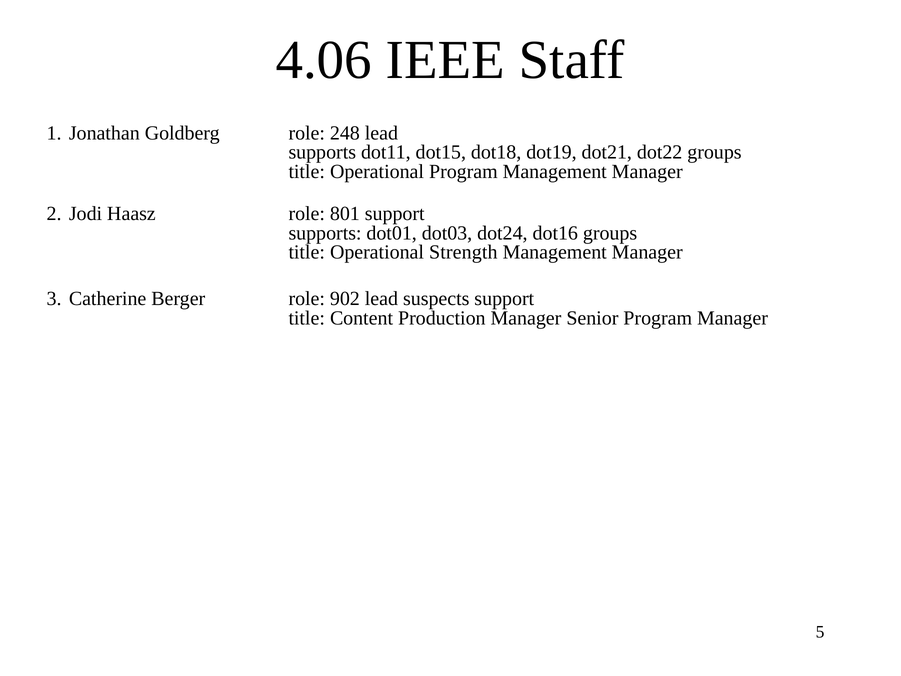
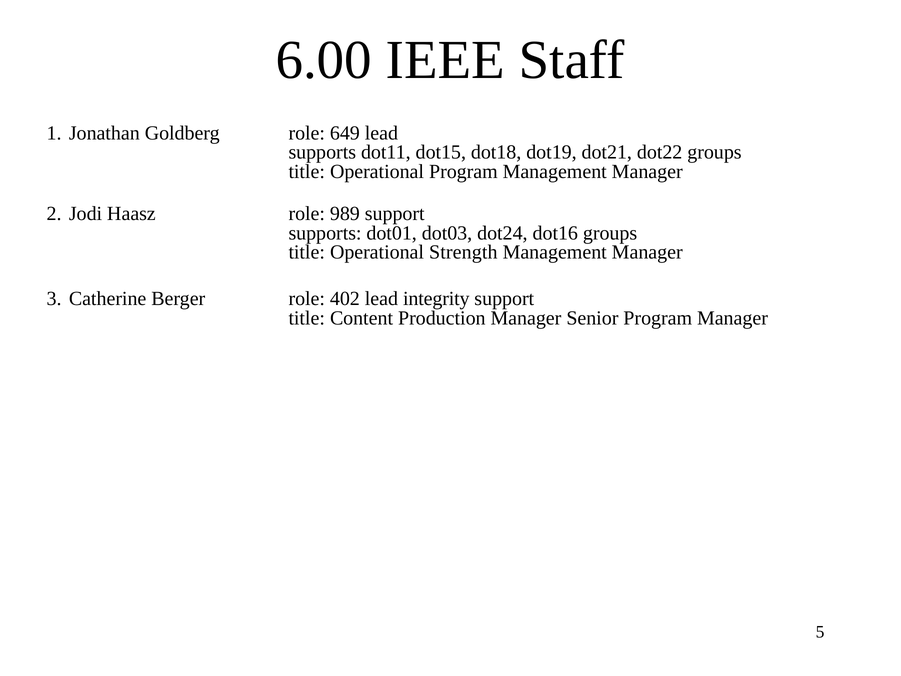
4.06: 4.06 -> 6.00 (324, 60)
248: 248 -> 649 (345, 133)
801: 801 -> 989 (345, 214)
902: 902 -> 402 (345, 299)
suspects: suspects -> integrity (436, 299)
